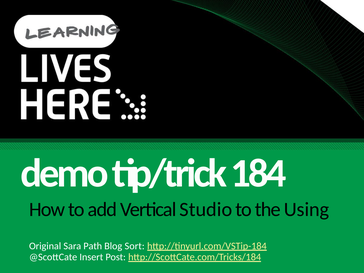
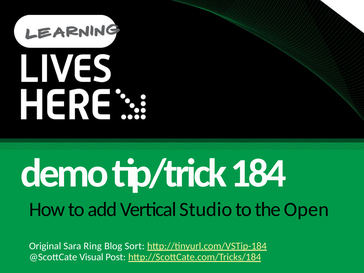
Using: Using -> Open (306, 210)
Path: Path -> Ring (93, 246)
Insert: Insert -> Visual (91, 257)
